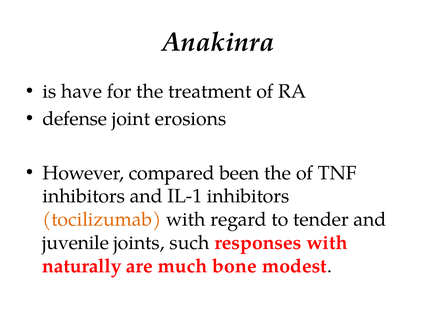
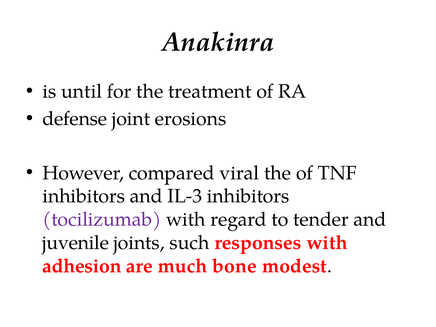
have: have -> until (82, 91)
been: been -> viral (239, 173)
IL-1: IL-1 -> IL-3 (185, 196)
tocilizumab colour: orange -> purple (102, 220)
naturally: naturally -> adhesion (82, 266)
